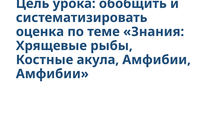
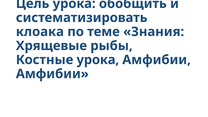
оценка: оценка -> клоака (40, 32)
Костные акула: акула -> урока (98, 60)
